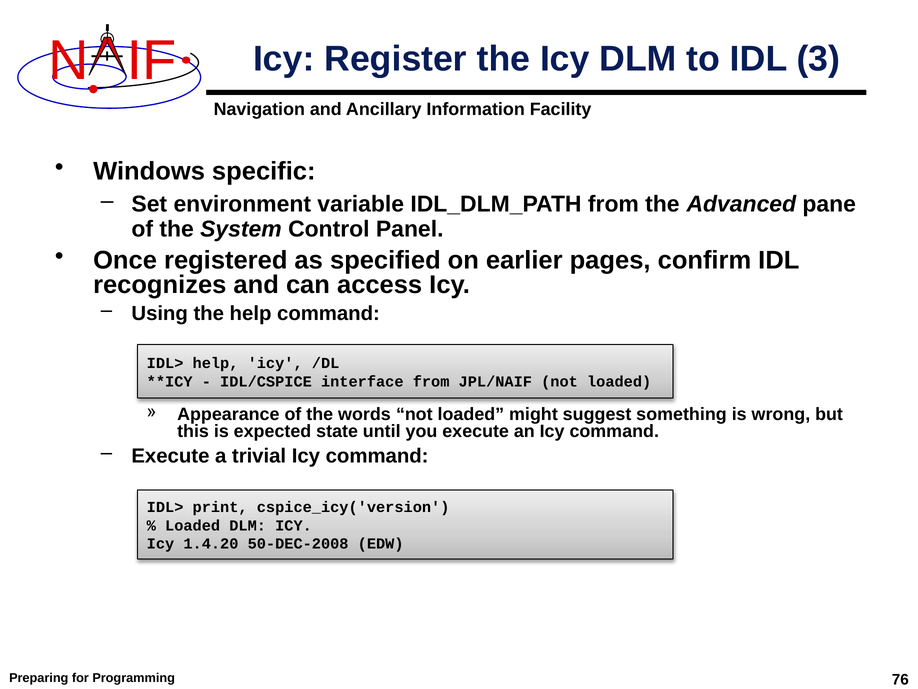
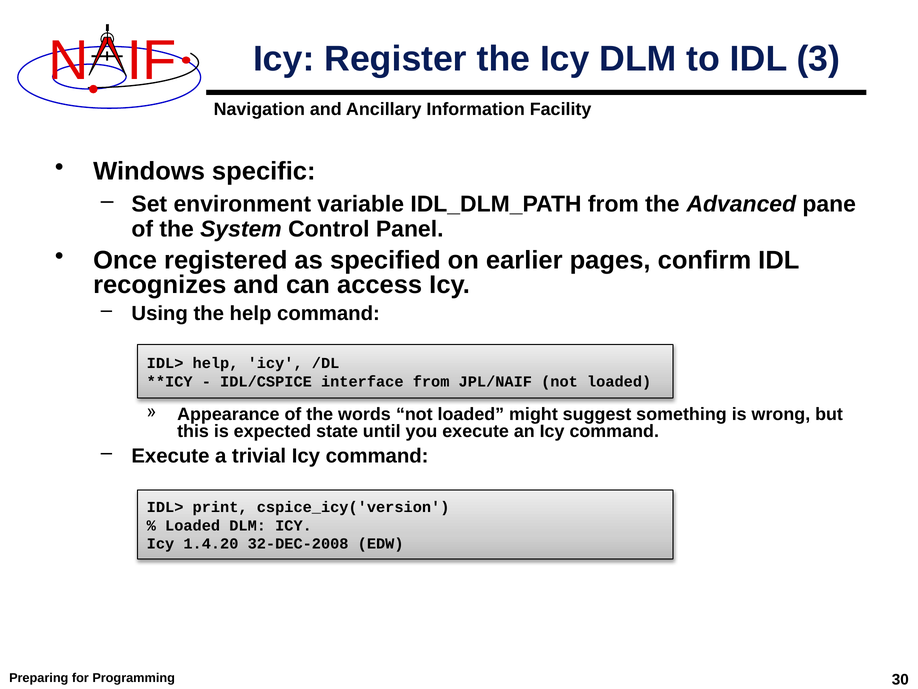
50-DEC-2008: 50-DEC-2008 -> 32-DEC-2008 (298, 543)
76: 76 -> 30 (900, 679)
